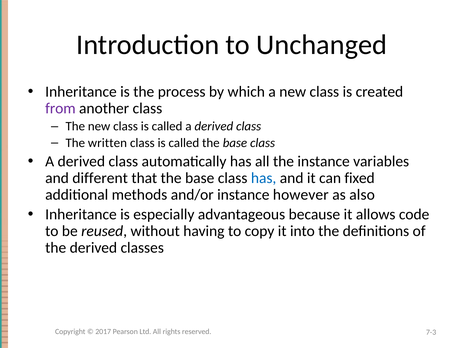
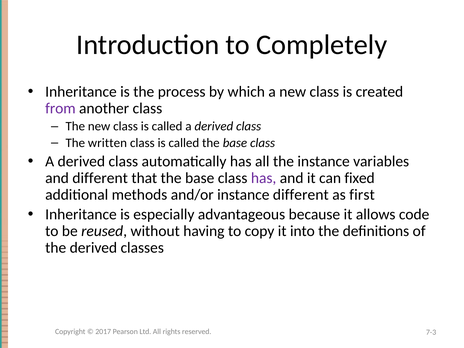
Unchanged: Unchanged -> Completely (322, 45)
has colour: blue -> purple (264, 178)
instance however: however -> different (301, 195)
also: also -> first (362, 195)
